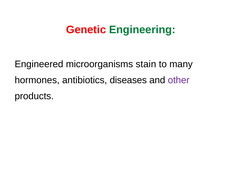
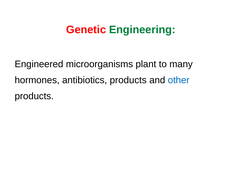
stain: stain -> plant (146, 64)
antibiotics diseases: diseases -> products (128, 80)
other colour: purple -> blue (179, 80)
